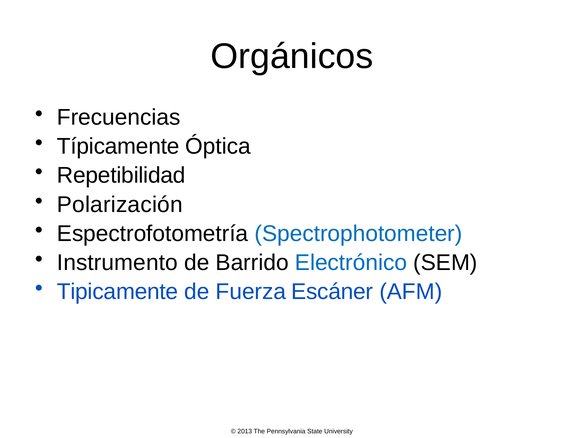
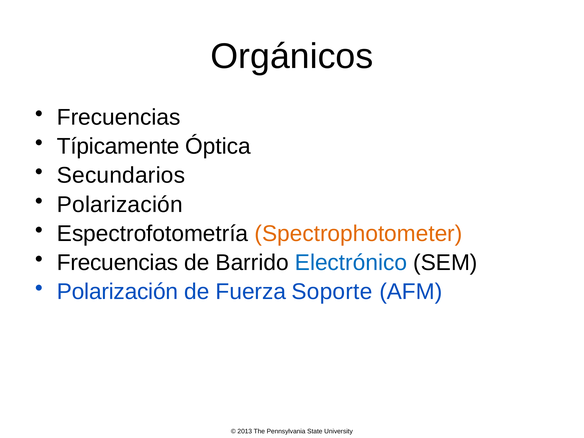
Repetibilidad: Repetibilidad -> Secundarios (121, 175)
Spectrophotometer colour: blue -> orange (358, 234)
Instrumento: Instrumento -> Frecuencias (118, 263)
Tipicamente: Tipicamente -> Polarización (118, 292)
Escáner: Escáner -> Soporte (332, 292)
